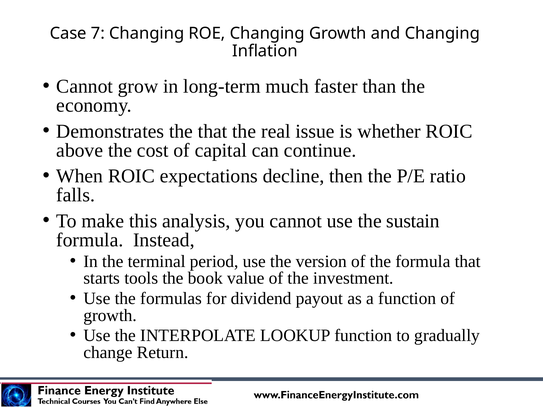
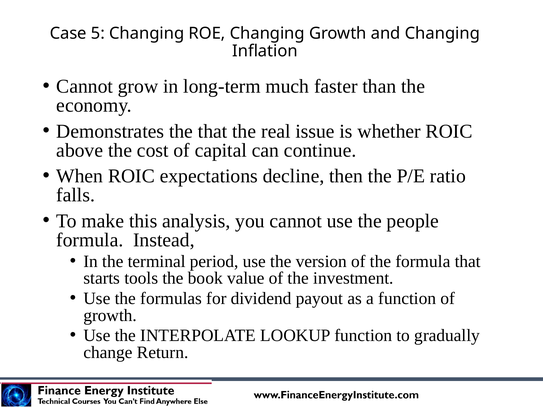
7: 7 -> 5 (98, 33)
sustain: sustain -> people (413, 221)
